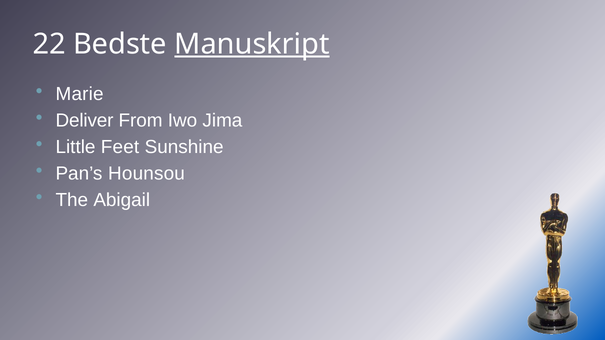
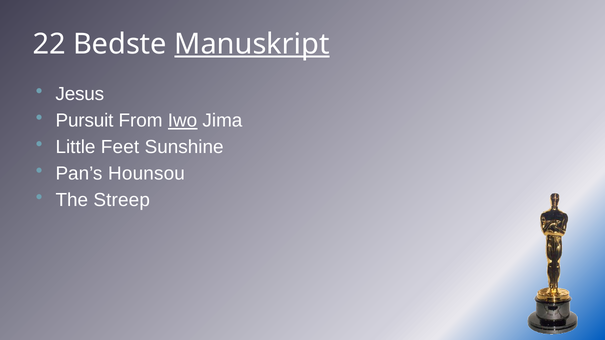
Marie: Marie -> Jesus (80, 94)
Deliver: Deliver -> Pursuit (85, 121)
Iwo underline: none -> present (183, 121)
Abigail: Abigail -> Streep (122, 200)
